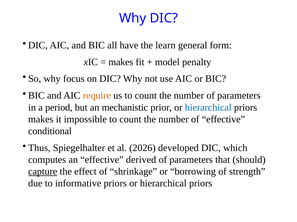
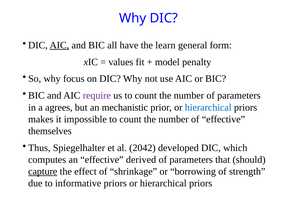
AIC underline: none -> present (59, 45)
makes: makes -> values (121, 62)
require colour: orange -> purple (97, 96)
period: period -> agrees (59, 108)
conditional: conditional -> themselves (50, 131)
2026: 2026 -> 2042 (142, 148)
